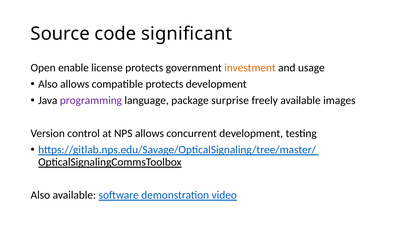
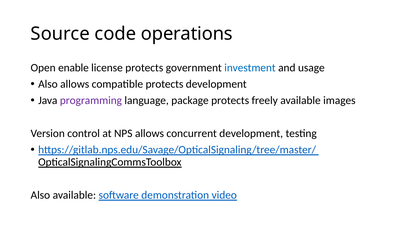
significant: significant -> operations (187, 34)
investment colour: orange -> blue (250, 68)
package surprise: surprise -> protects (230, 101)
